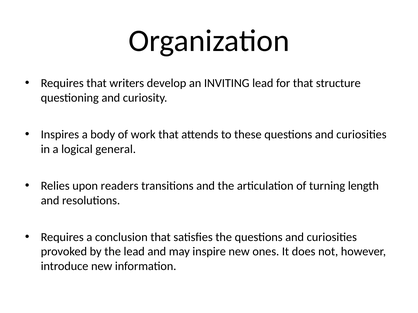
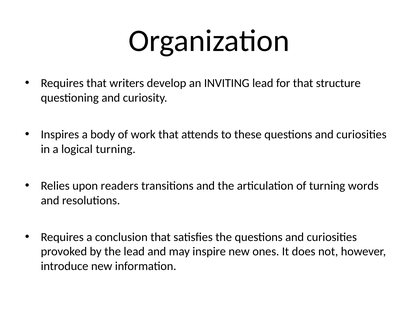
logical general: general -> turning (116, 149)
length: length -> words (363, 186)
